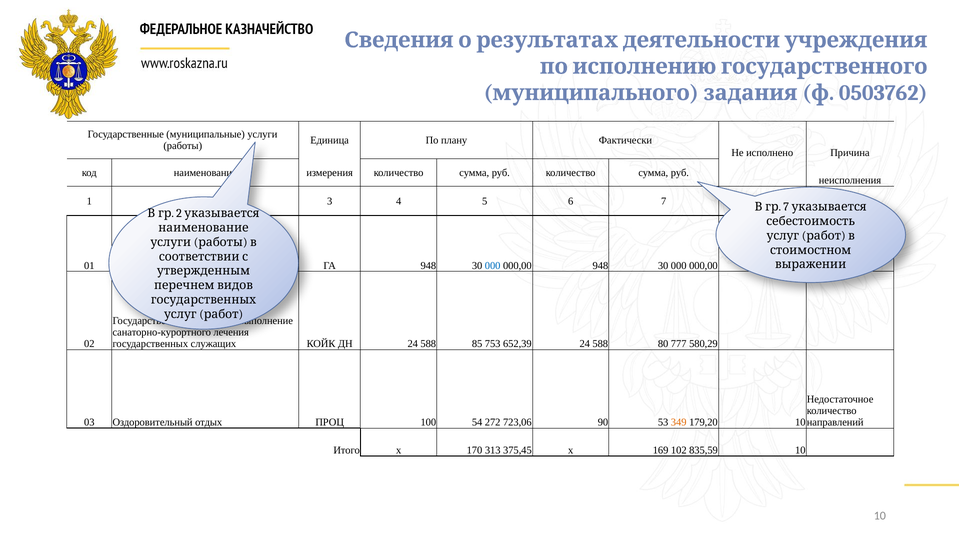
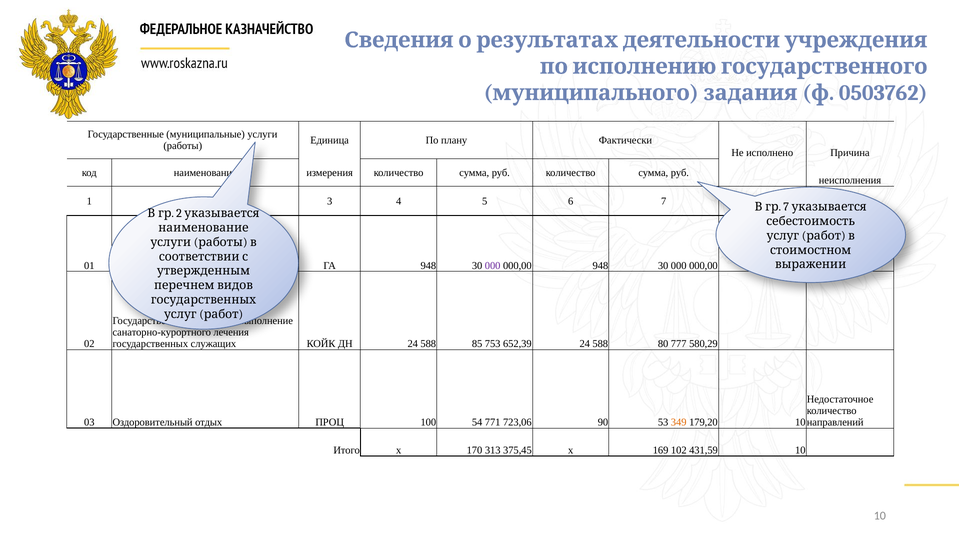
000 colour: blue -> purple (493, 265)
272: 272 -> 771 (493, 422)
835,59: 835,59 -> 431,59 (704, 450)
